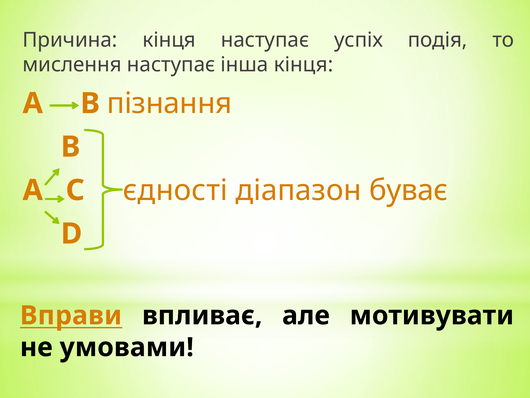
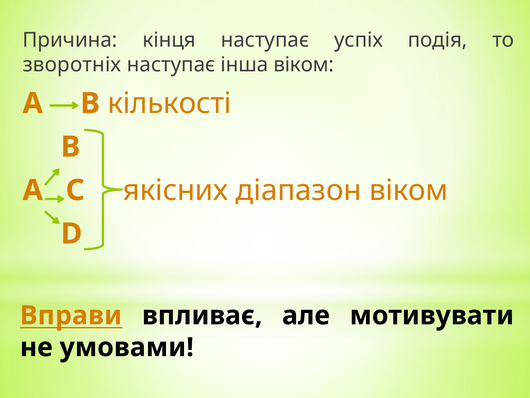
мислення: мислення -> зворотніх (72, 65)
інша кінця: кінця -> віком (304, 65)
пізнання: пізнання -> кількості (169, 103)
єдності: єдності -> якісних (176, 190)
діапазон буває: буває -> віком (409, 190)
